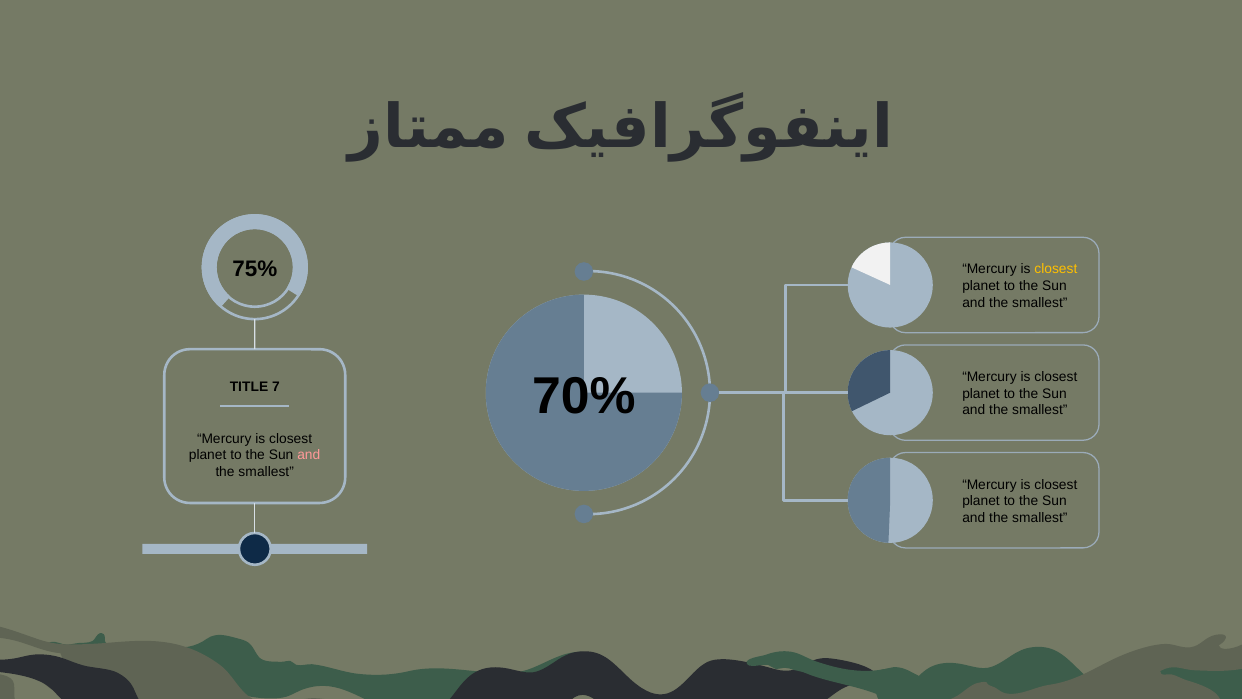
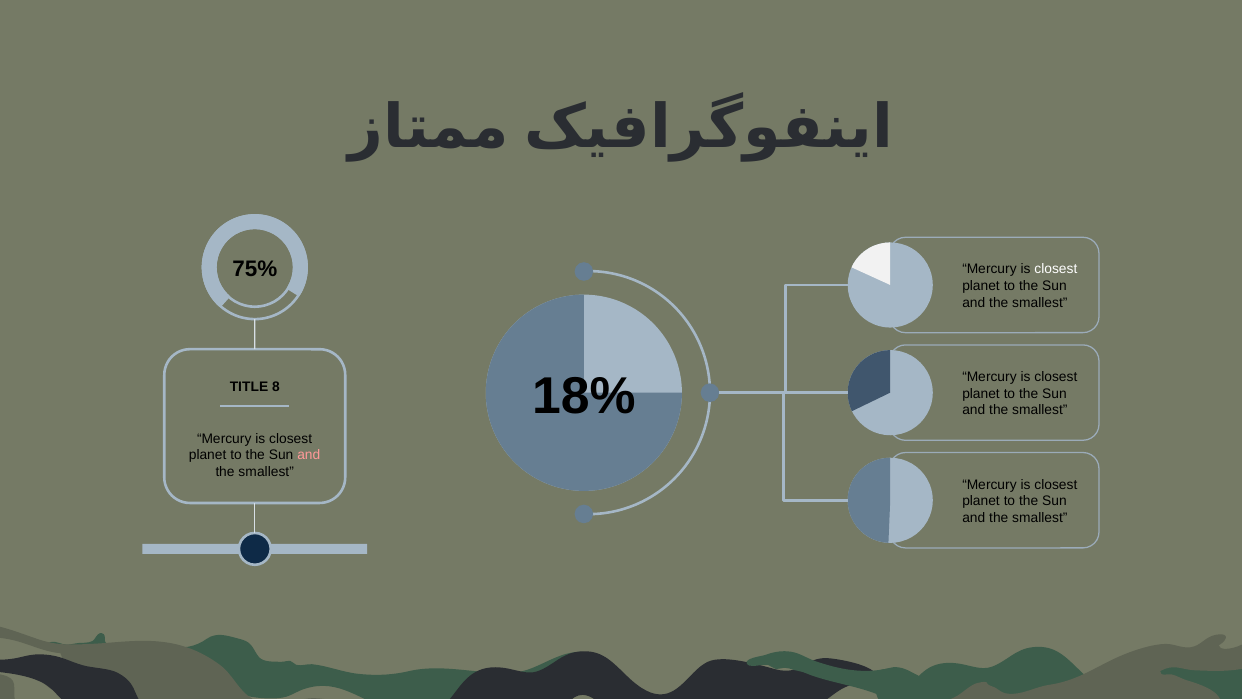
closest colour: yellow -> white (1056, 269)
70%: 70% -> 18% (584, 396)
7: 7 -> 8 (276, 387)
